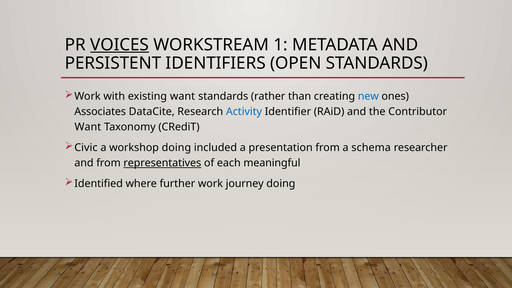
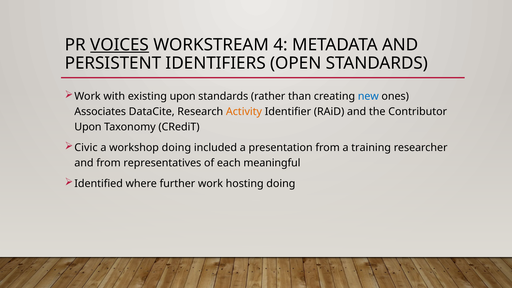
1: 1 -> 4 (281, 45)
existing want: want -> upon (183, 96)
Activity colour: blue -> orange (244, 112)
Want: Want -> Upon (88, 127)
schema: schema -> training (371, 148)
representatives underline: present -> none (162, 163)
journey: journey -> hosting (245, 184)
